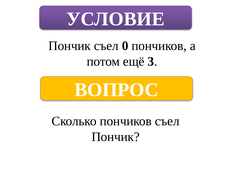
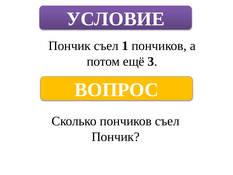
0: 0 -> 1 (125, 46)
